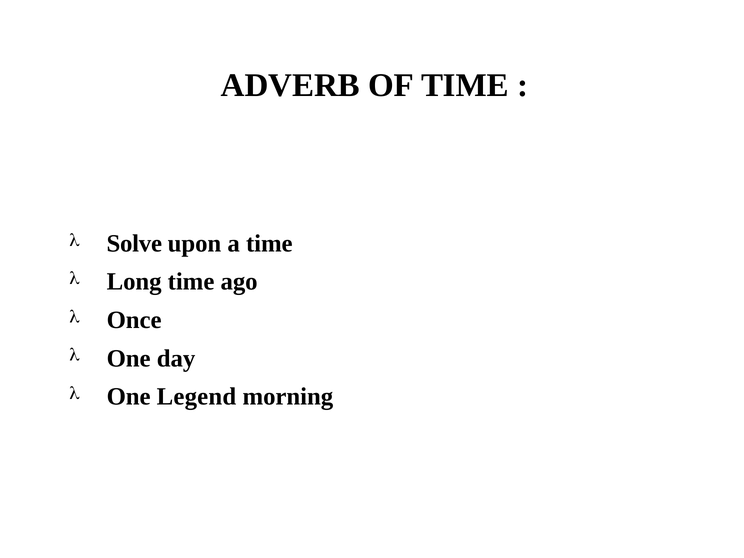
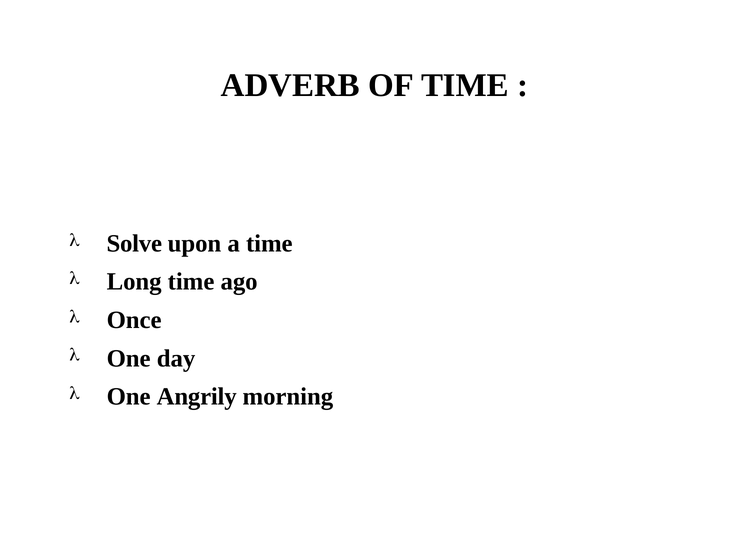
Legend: Legend -> Angrily (197, 397)
